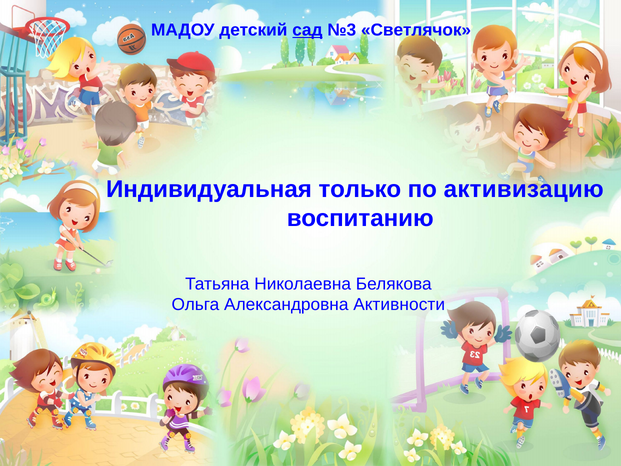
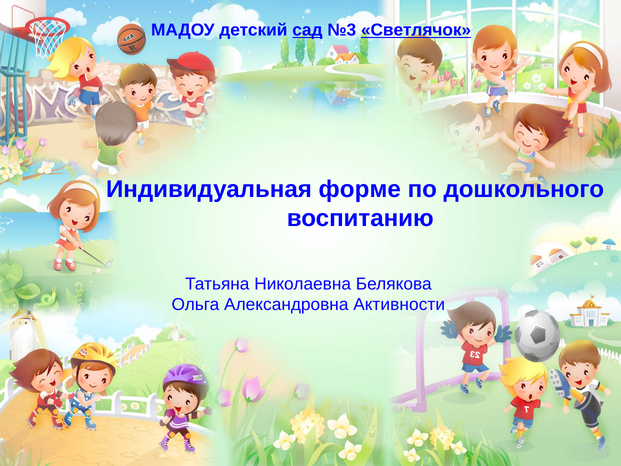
Светлячок underline: none -> present (416, 30)
только: только -> форме (360, 189)
активизацию: активизацию -> дошкольного (524, 189)
